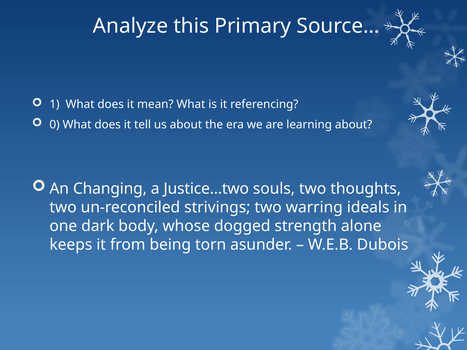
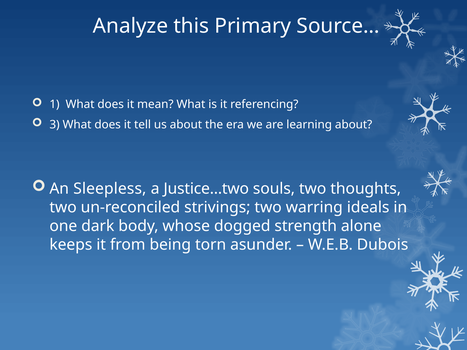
0: 0 -> 3 (55, 125)
Changing: Changing -> Sleepless (110, 189)
